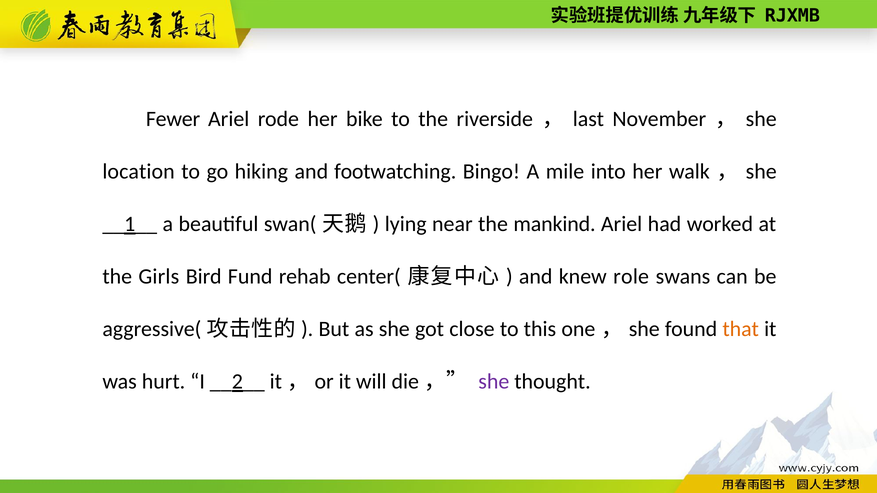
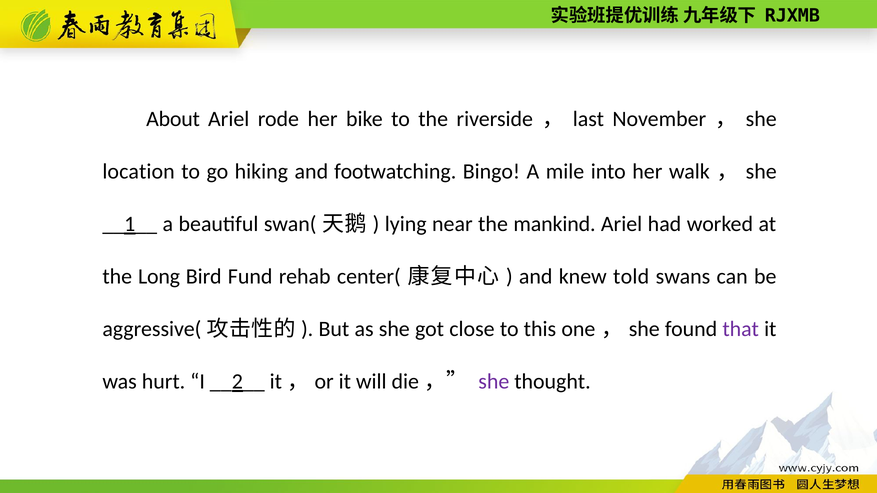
Fewer: Fewer -> About (173, 119)
Girls: Girls -> Long (159, 277)
role: role -> told (631, 277)
that colour: orange -> purple (741, 329)
